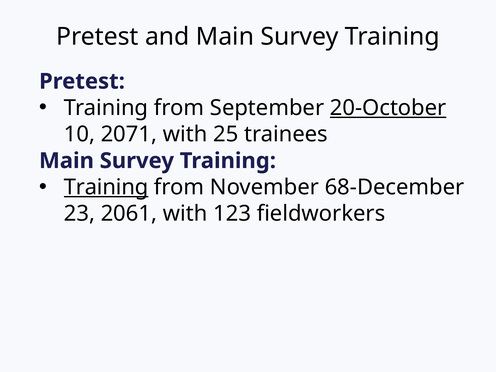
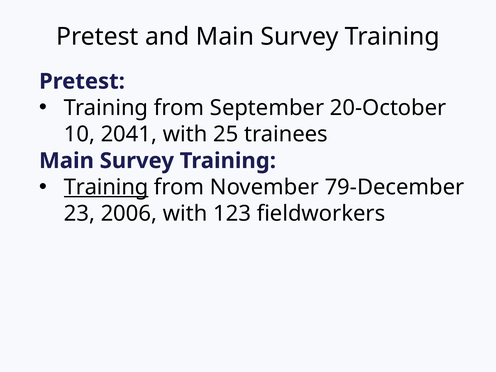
20-October underline: present -> none (388, 108)
2071: 2071 -> 2041 (129, 134)
68-December: 68-December -> 79-December (394, 187)
2061: 2061 -> 2006 (129, 214)
